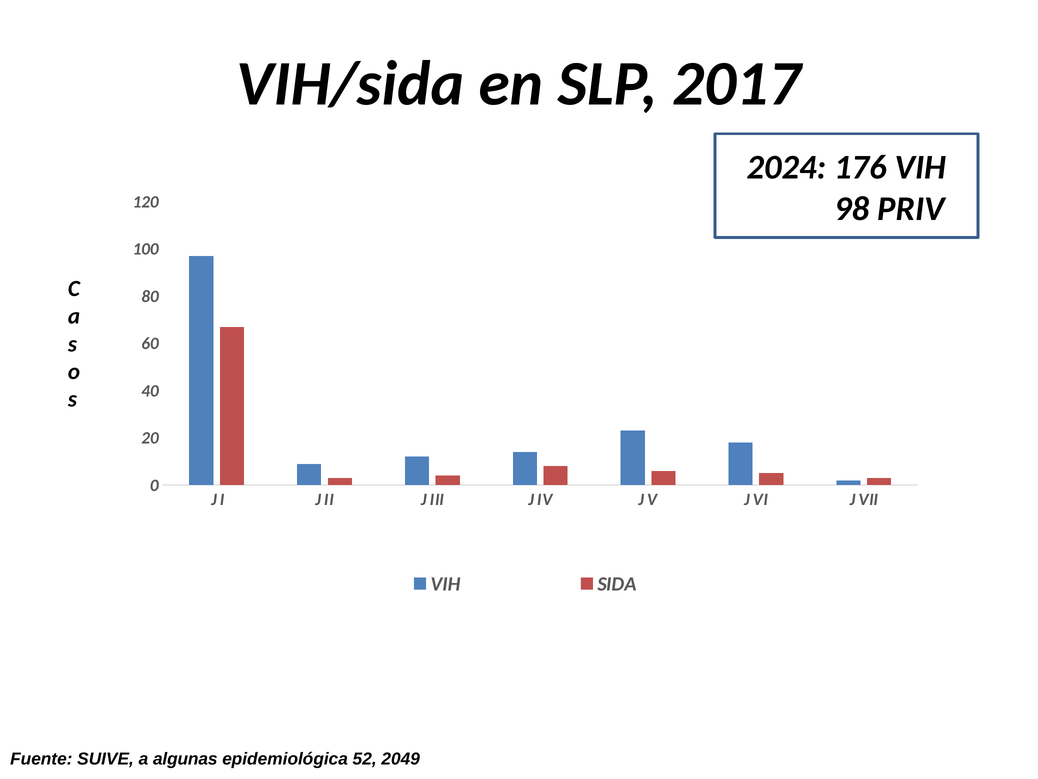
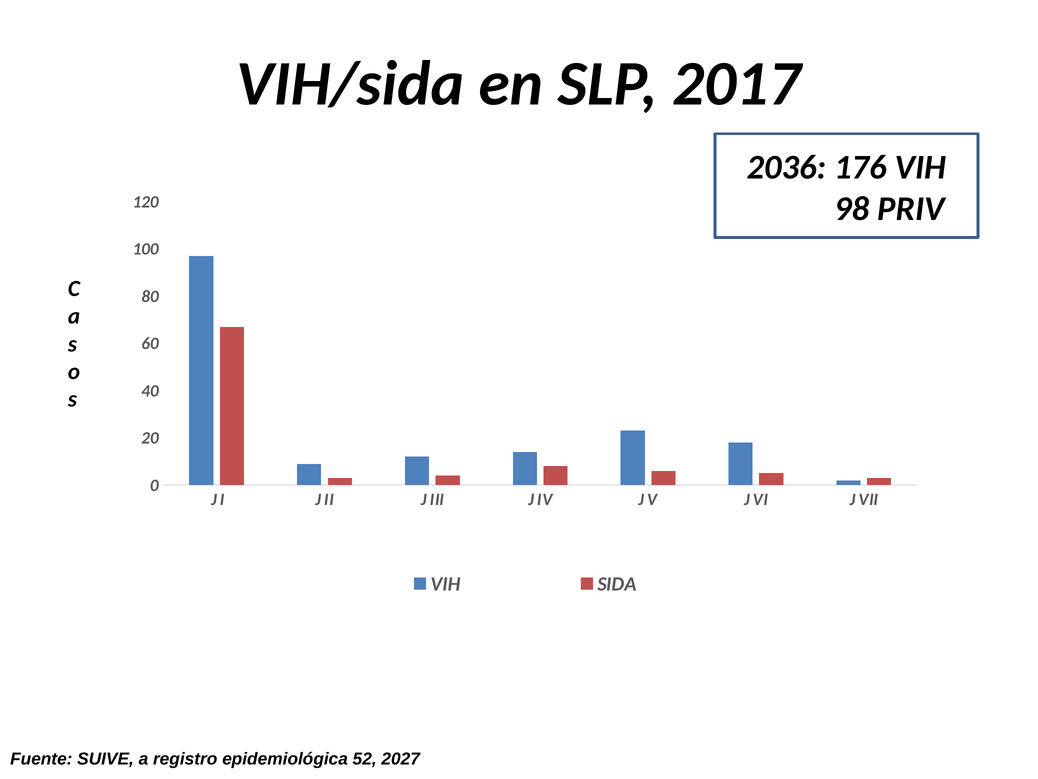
2024: 2024 -> 2036 (787, 167)
algunas: algunas -> registro (185, 759)
2049: 2049 -> 2027 (401, 759)
